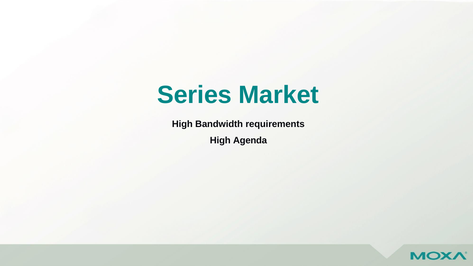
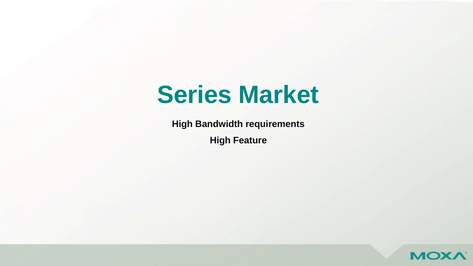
Agenda: Agenda -> Feature (250, 140)
